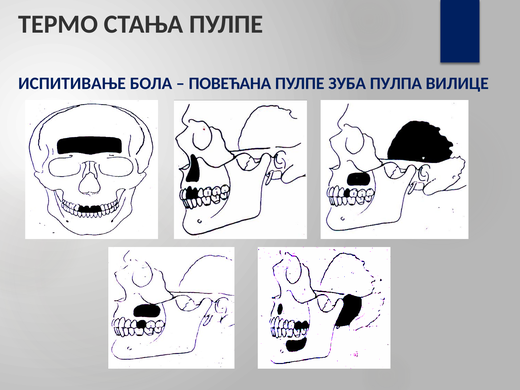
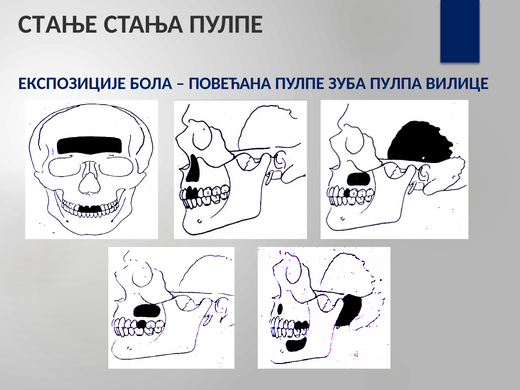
ТЕРМО: ТЕРМО -> СТАЊЕ (58, 24)
ИСПИТИВАЊЕ: ИСПИТИВАЊЕ -> ЕКСПОЗИЦИЈЕ (72, 84)
